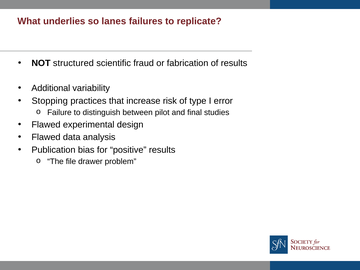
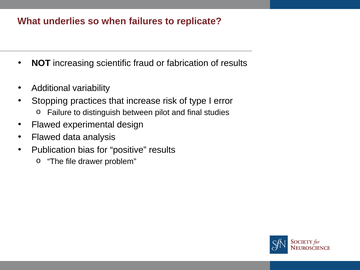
lanes: lanes -> when (114, 21)
structured: structured -> increasing (73, 63)
